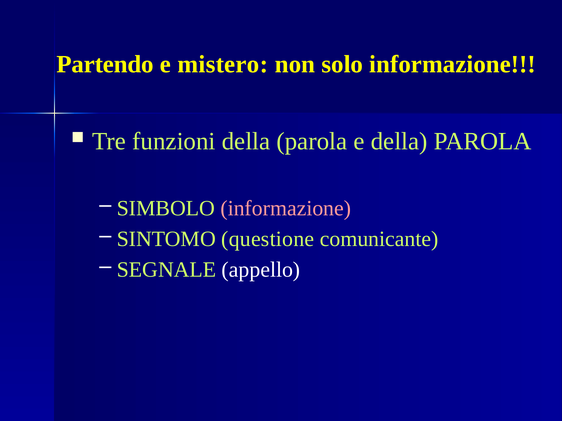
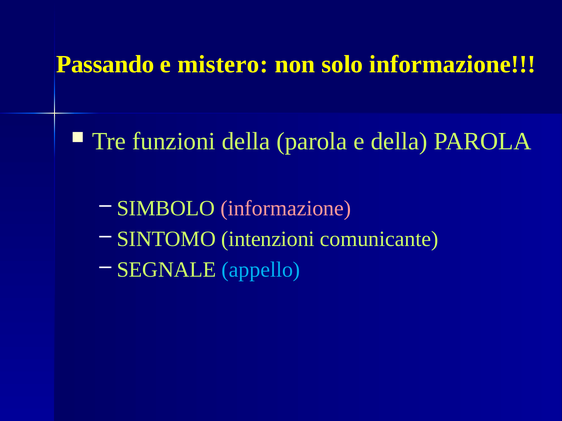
Partendo: Partendo -> Passando (105, 64)
questione: questione -> intenzioni (268, 239)
appello colour: white -> light blue (261, 270)
